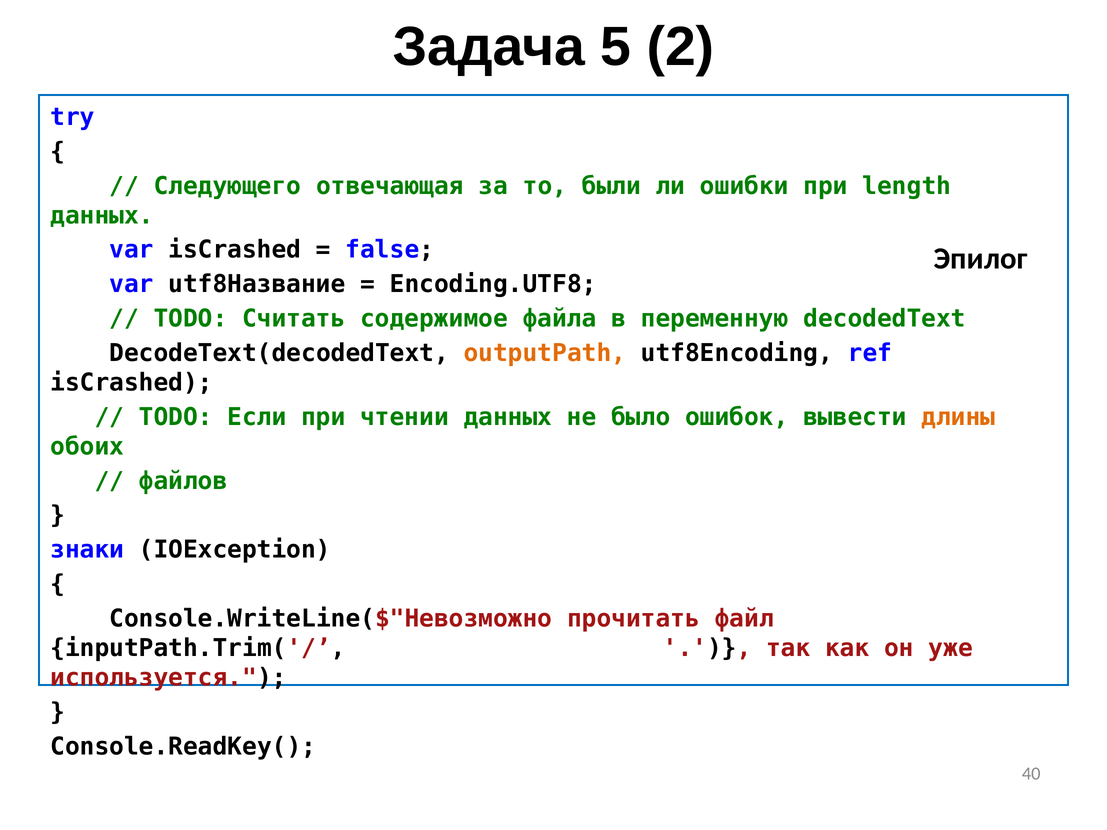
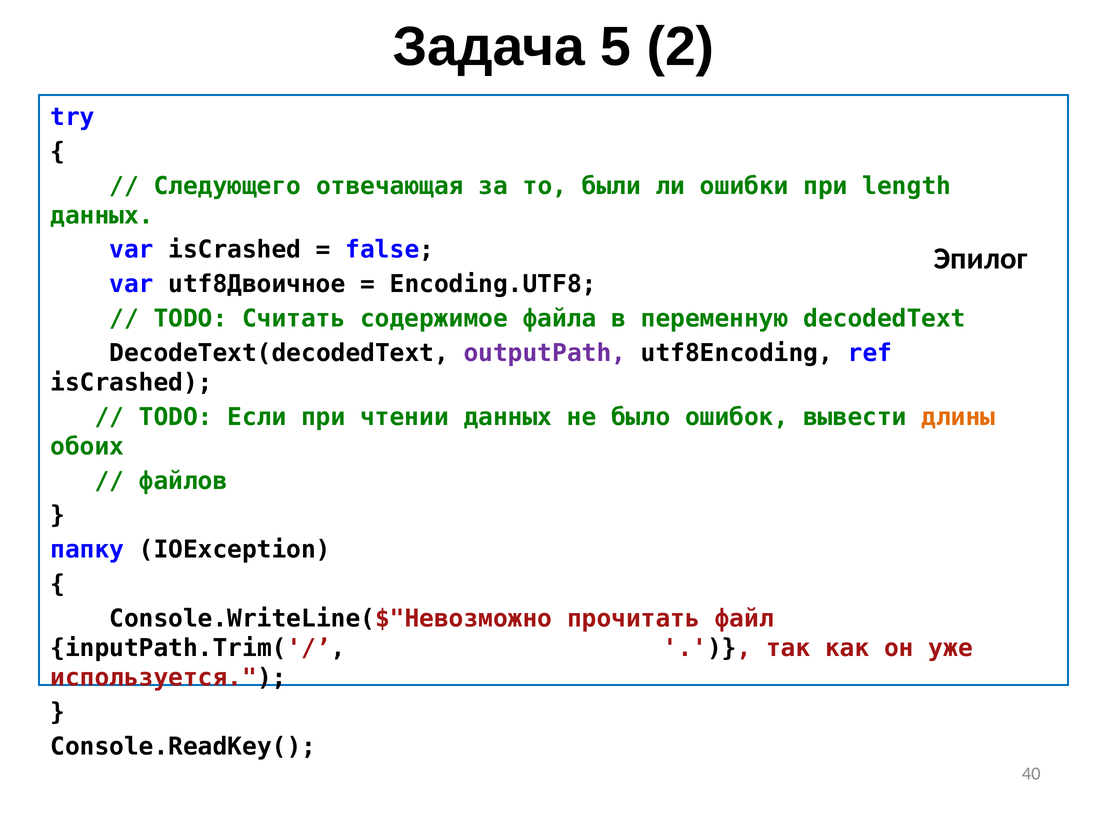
utf8Название: utf8Название -> utf8Двоичное (257, 284)
outputPath colour: orange -> purple (545, 353)
знаки: знаки -> папку (87, 550)
